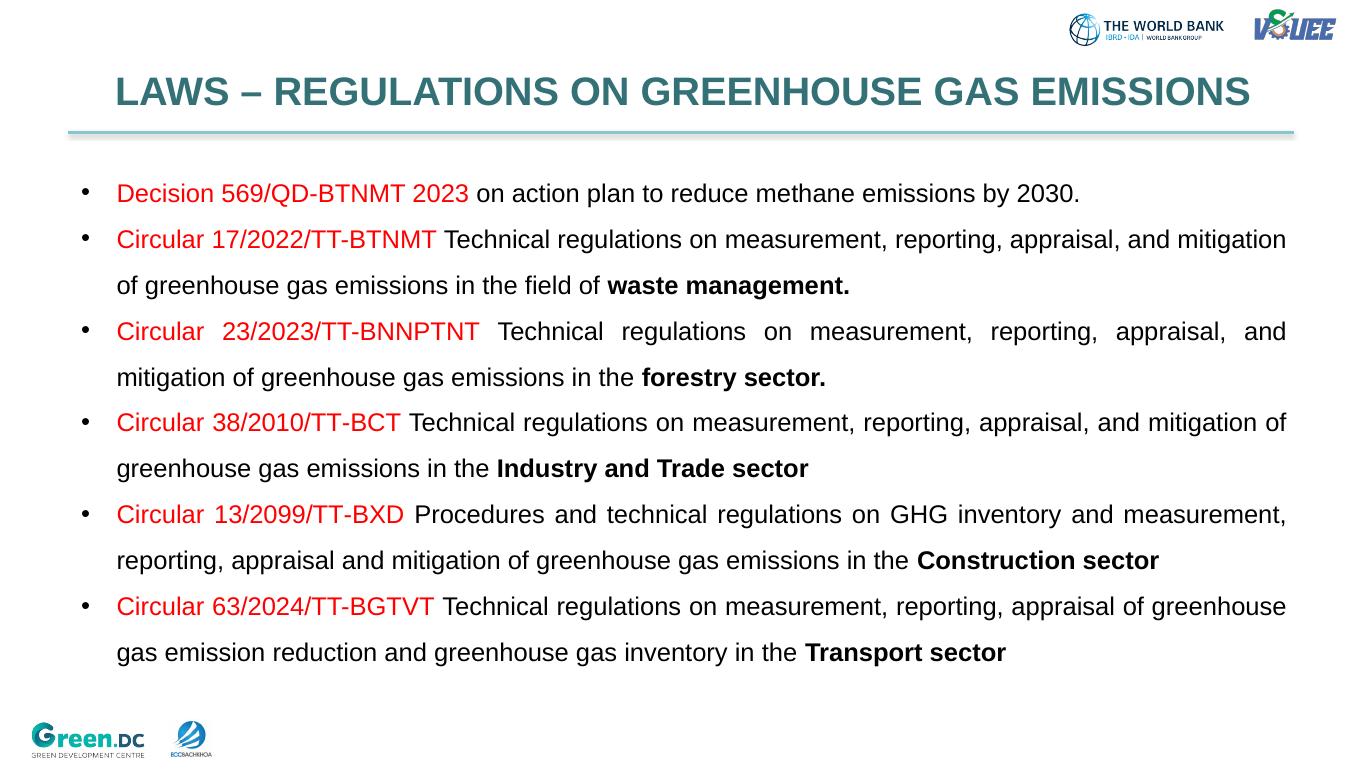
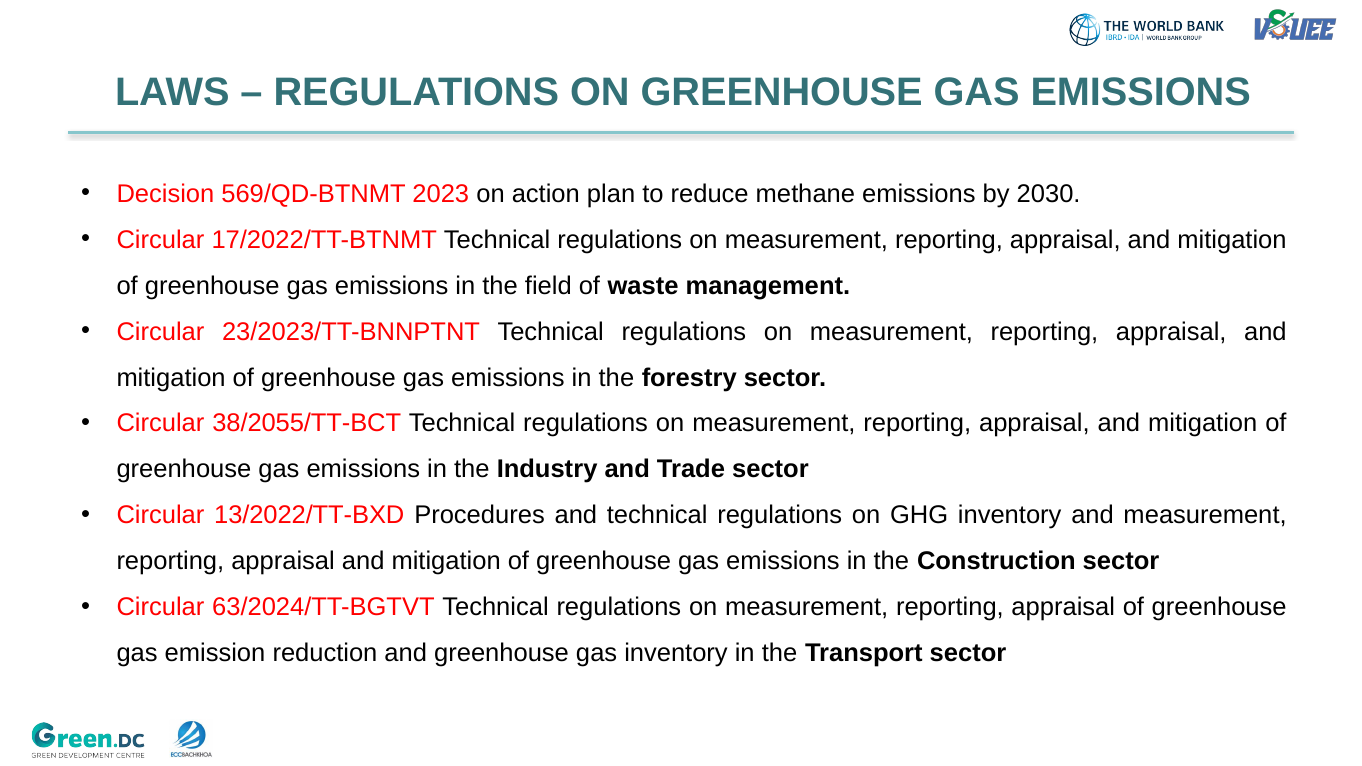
38/2010/TT-BCT: 38/2010/TT-BCT -> 38/2055/TT-BCT (307, 424)
13/2099/TT-BXD: 13/2099/TT-BXD -> 13/2022/TT-BXD (309, 516)
